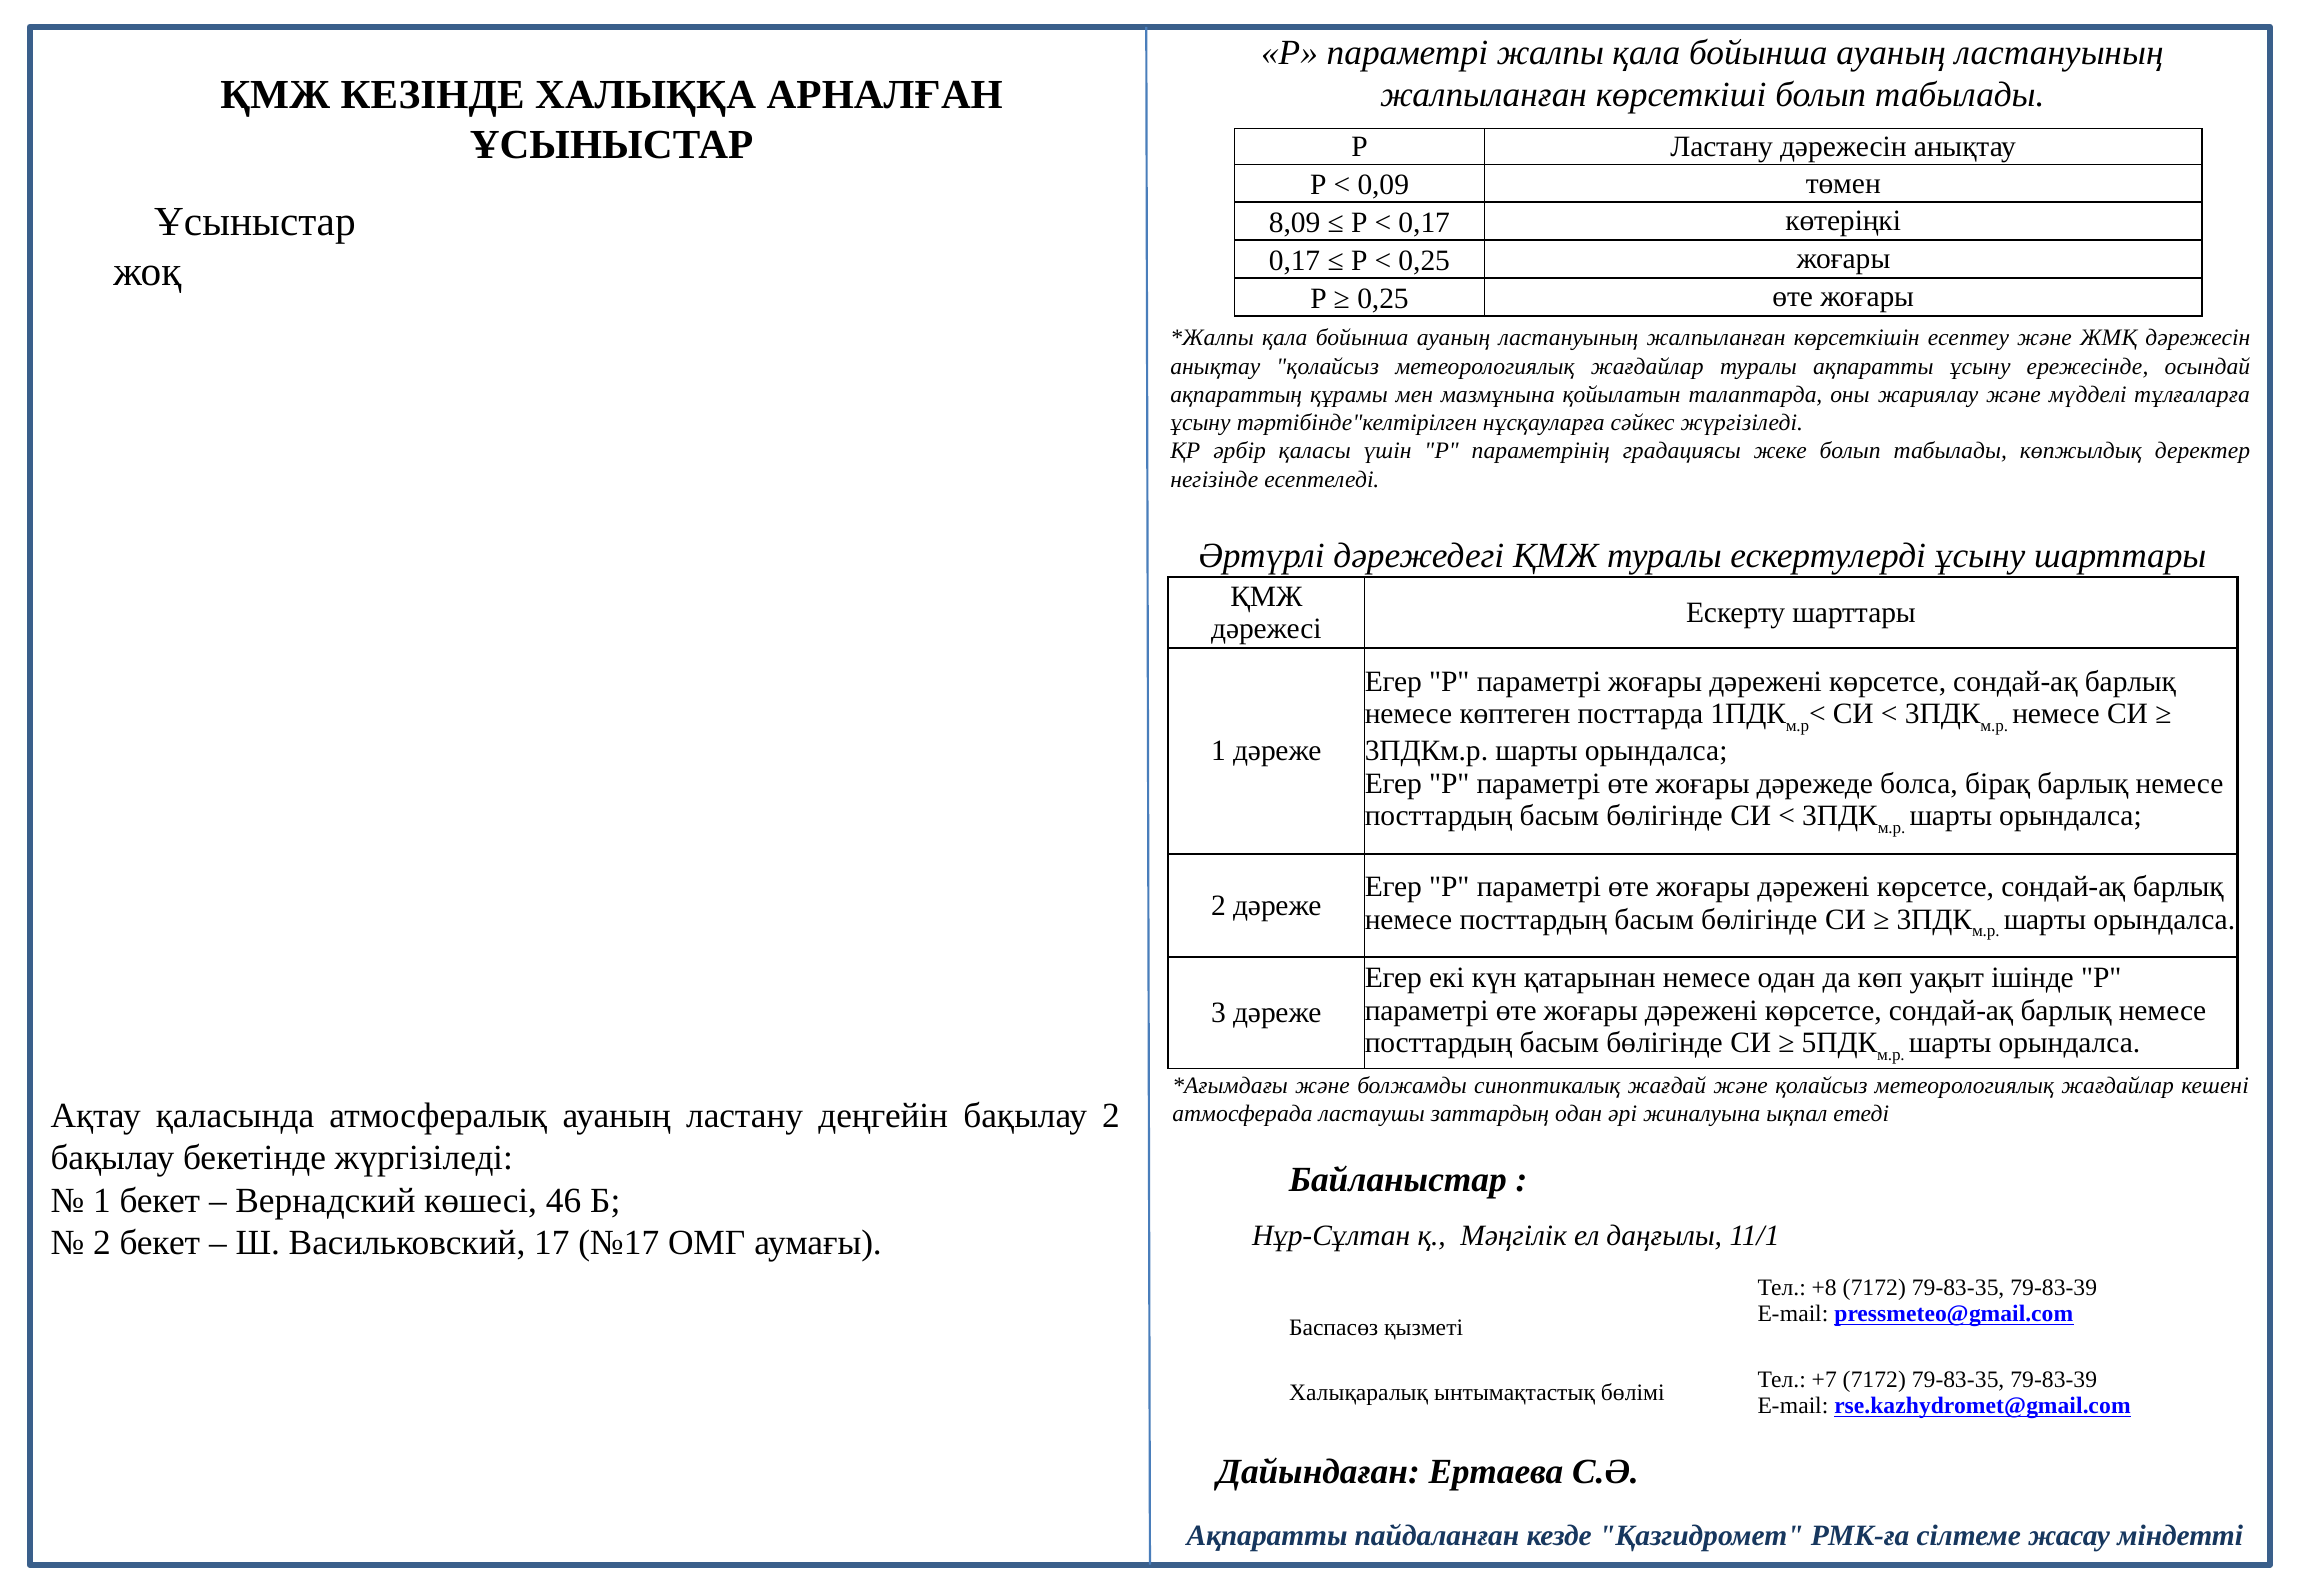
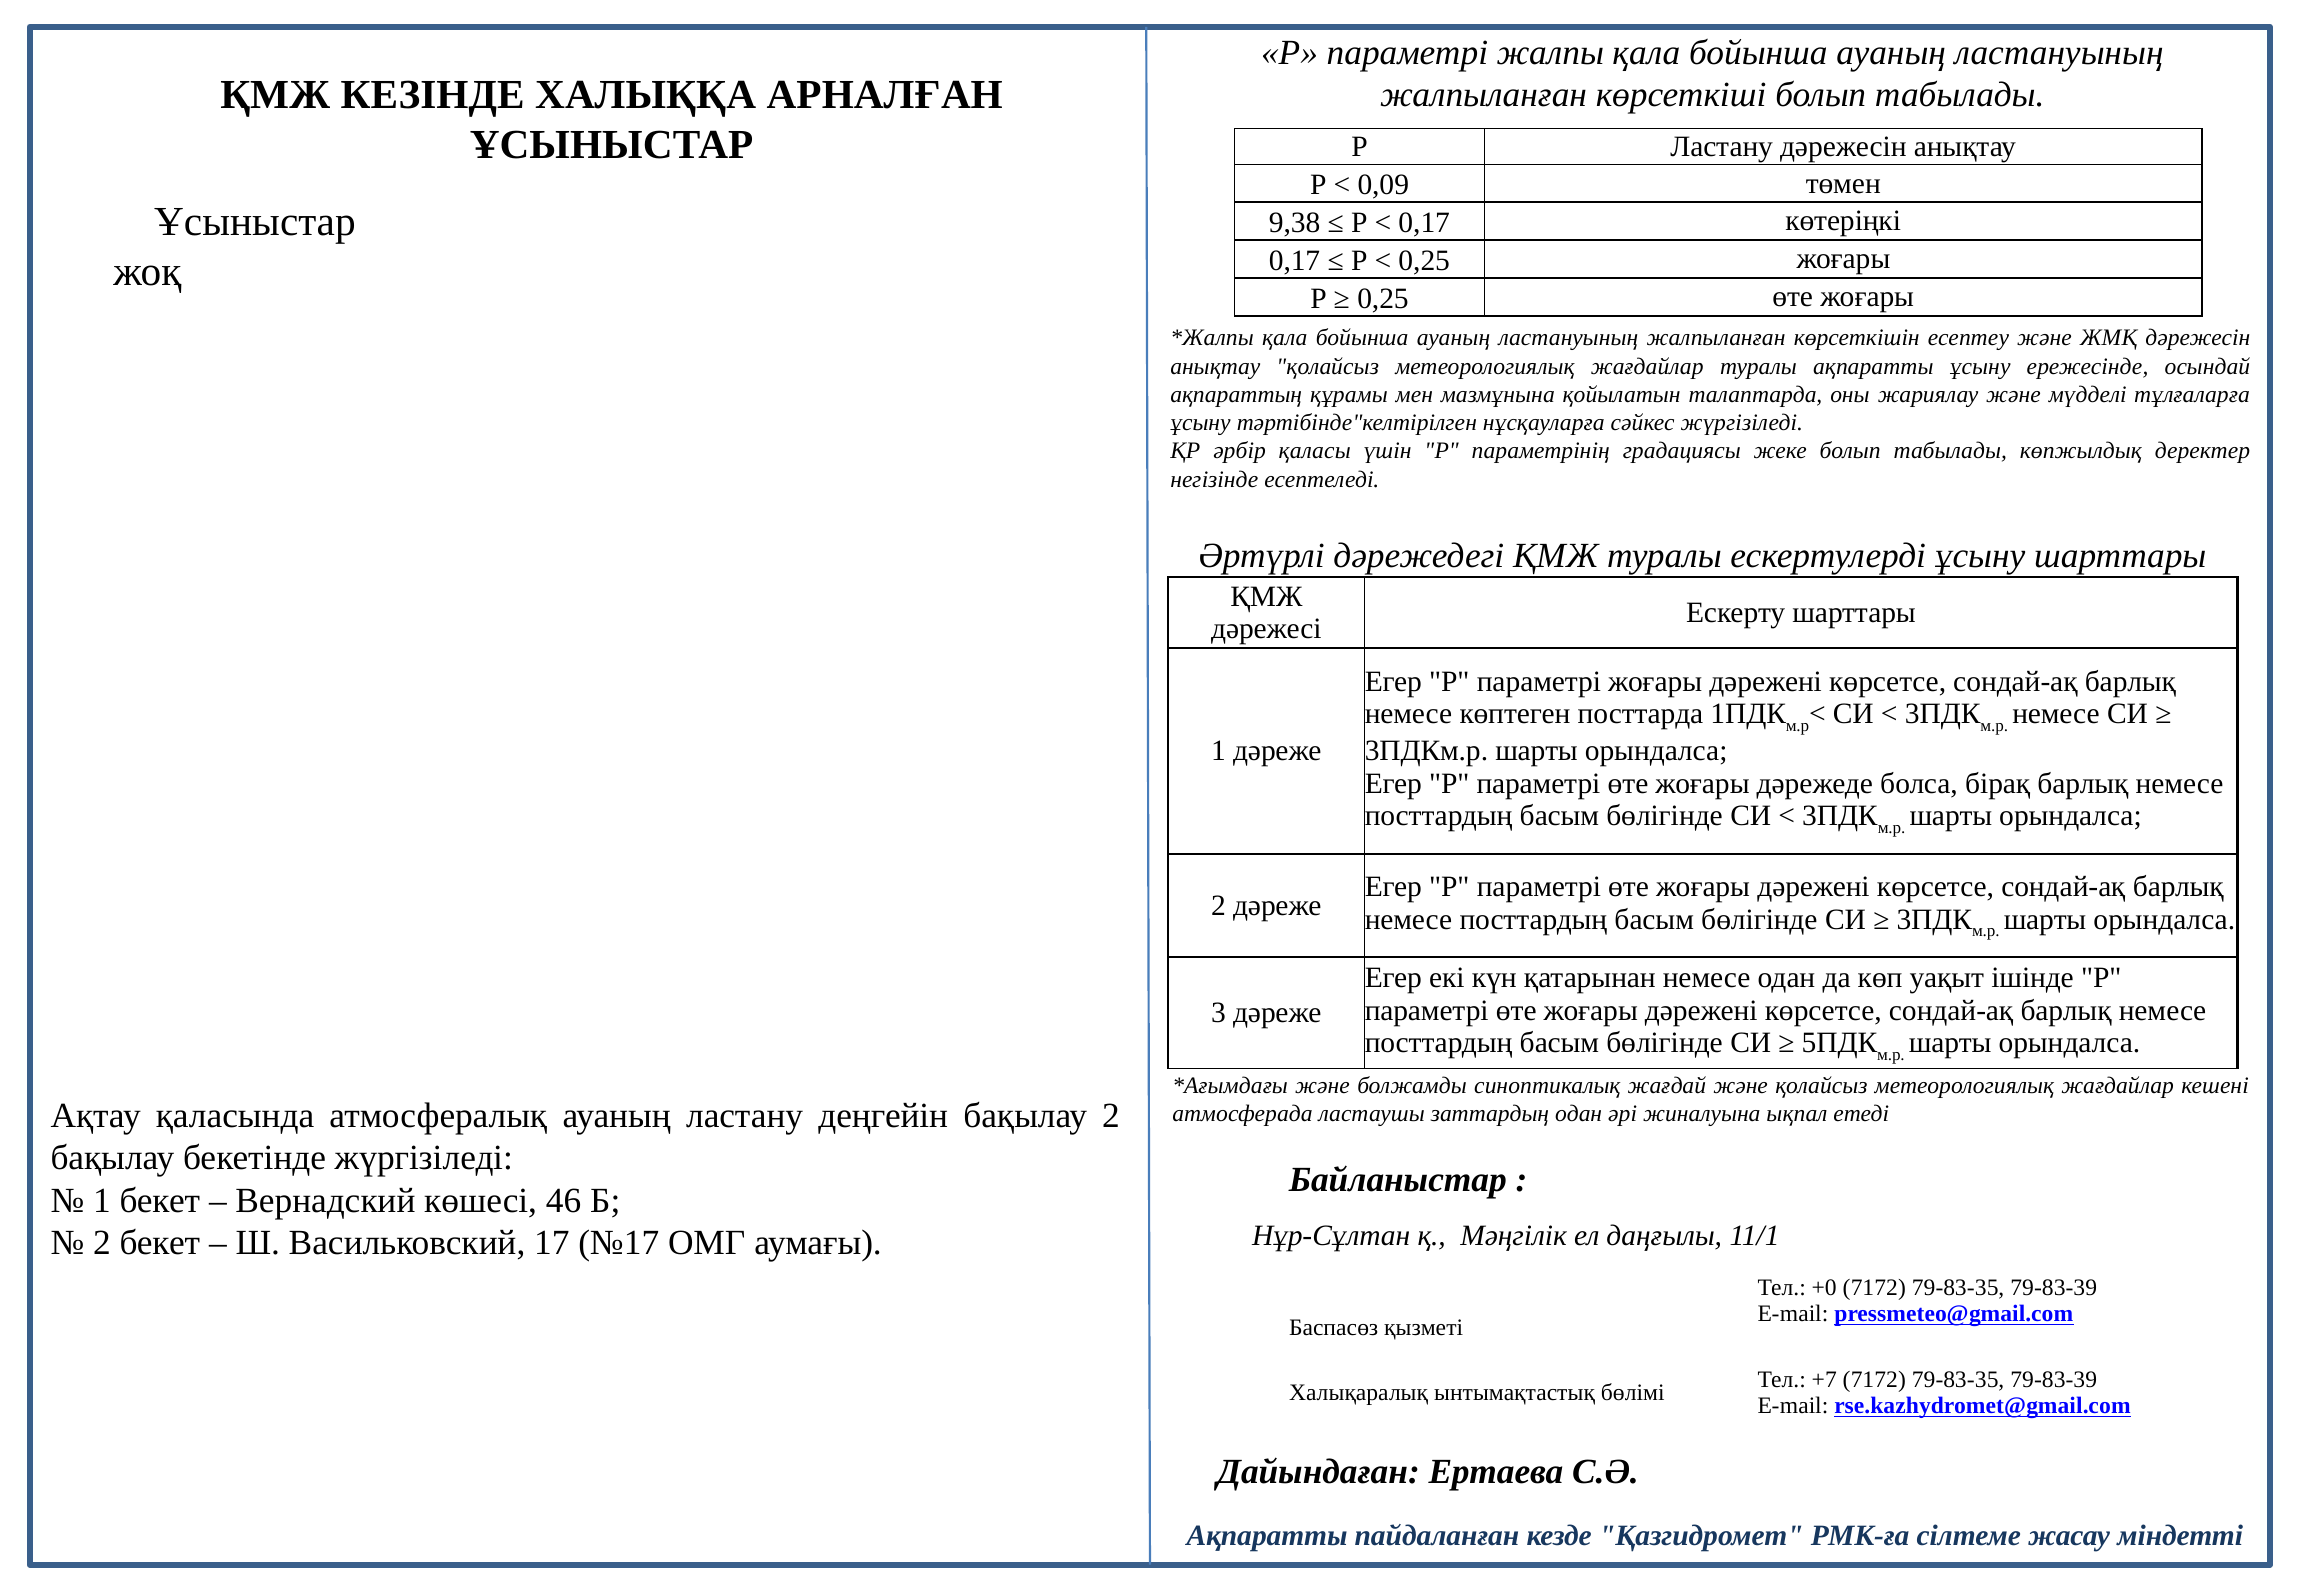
8,09: 8,09 -> 9,38 (1295, 222)
+8: +8 -> +0 (1824, 1288)
